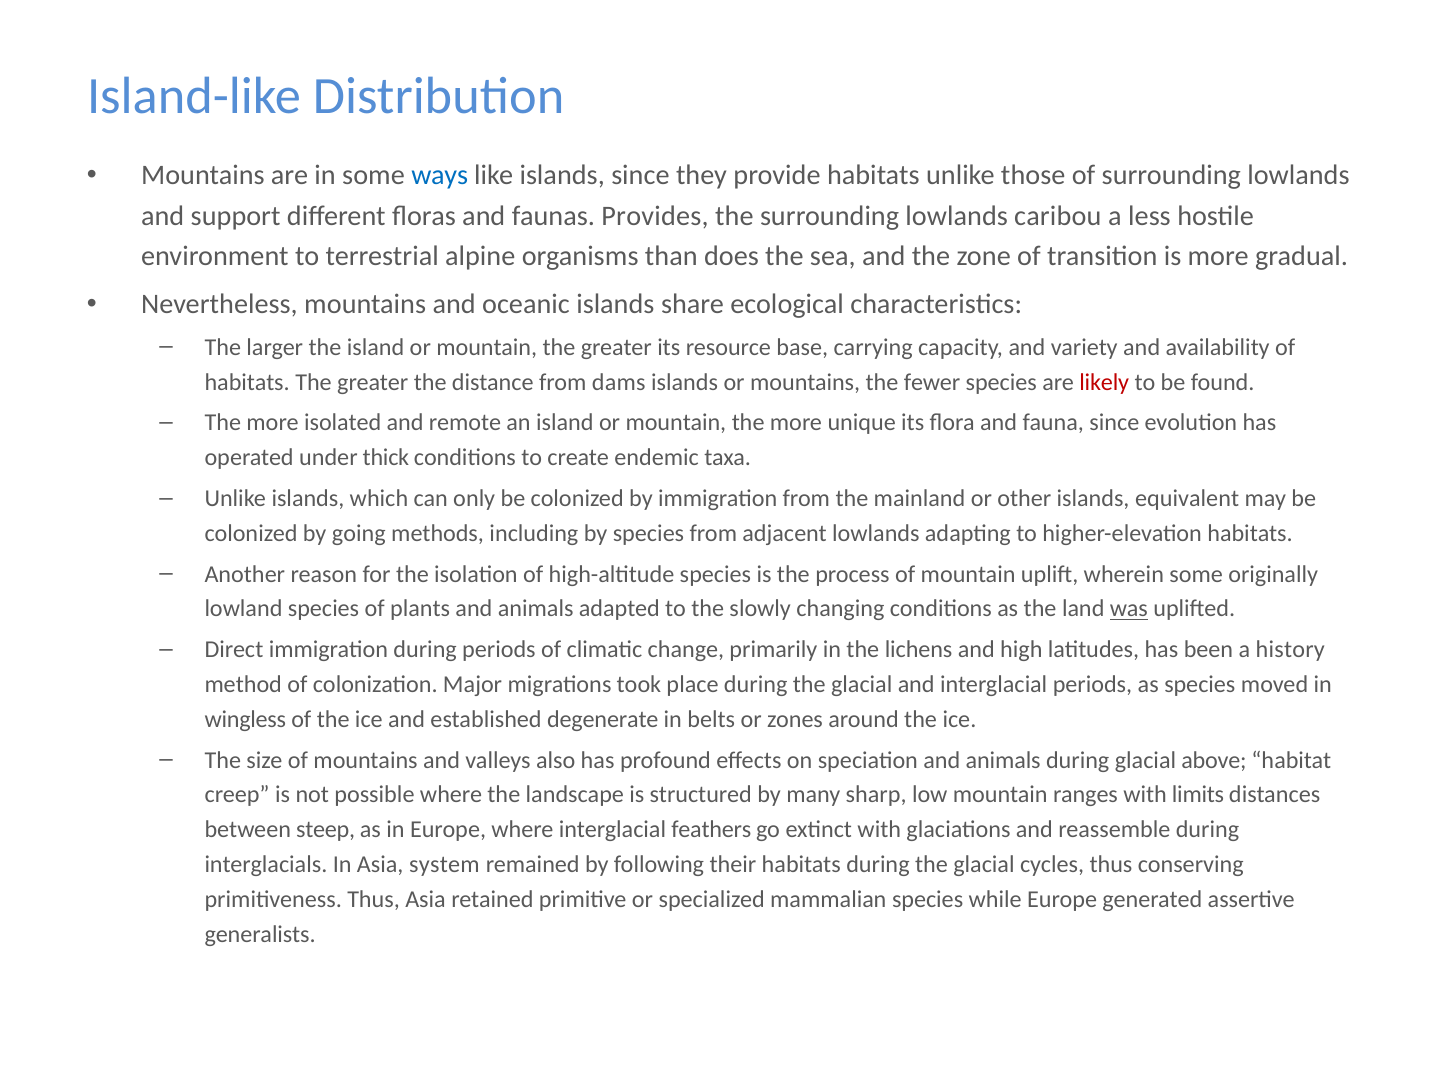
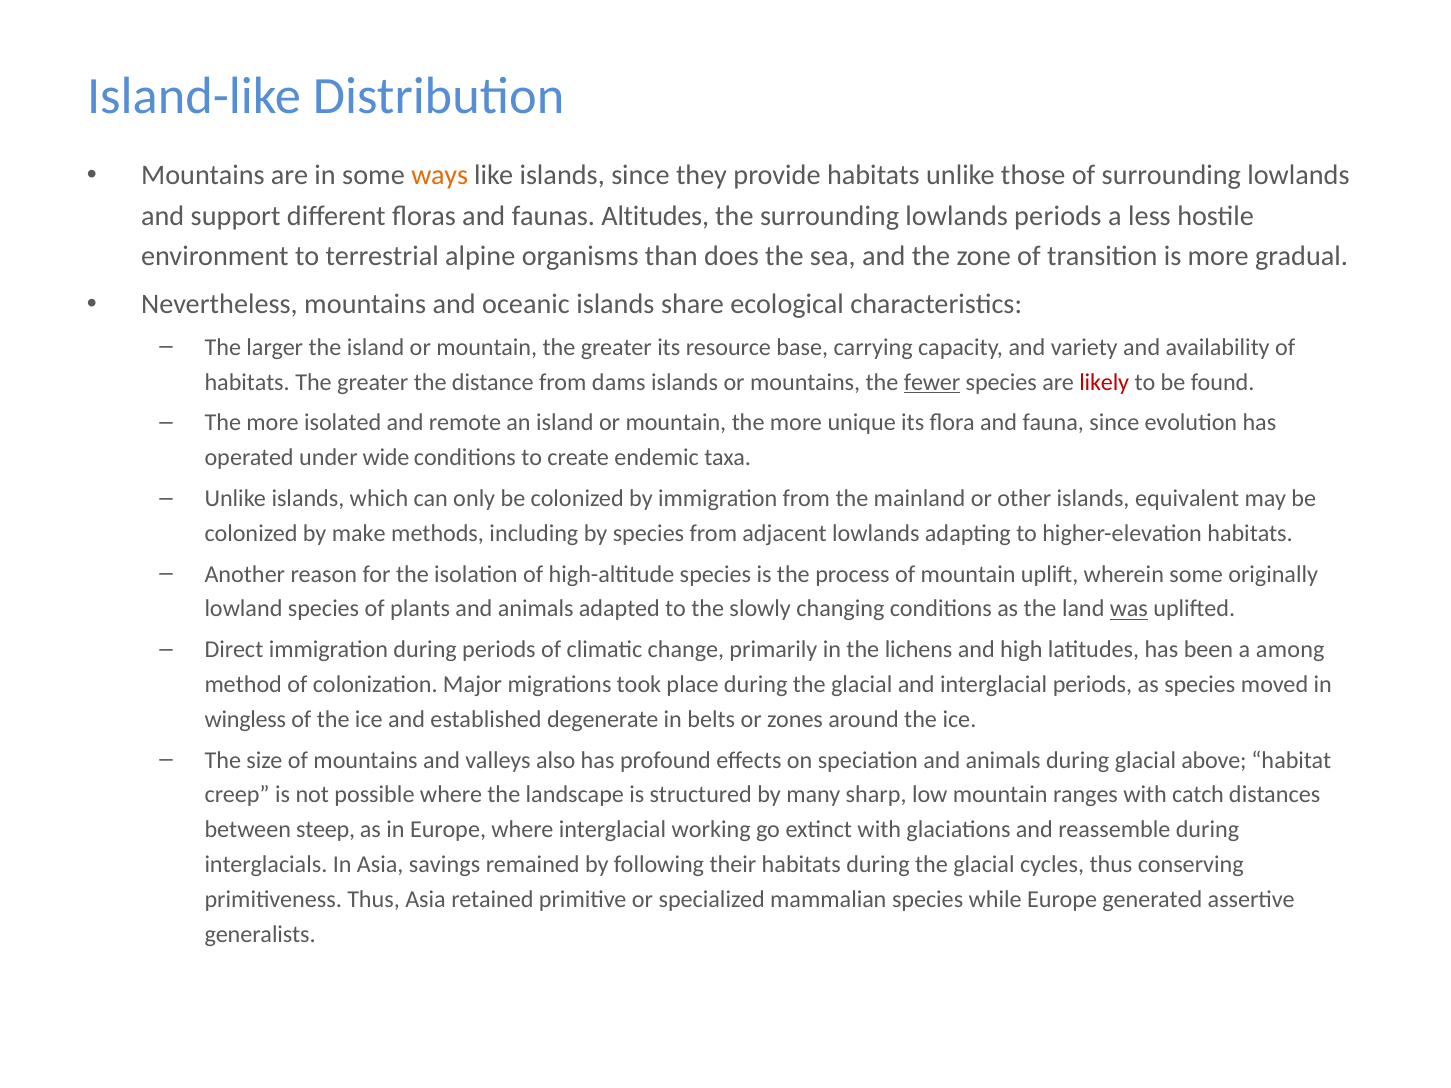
ways colour: blue -> orange (440, 175)
Provides: Provides -> Altitudes (655, 216)
lowlands caribou: caribou -> periods (1058, 216)
fewer underline: none -> present (932, 382)
thick: thick -> wide (386, 458)
going: going -> make (359, 533)
history: history -> among (1290, 650)
limits: limits -> catch (1198, 795)
feathers: feathers -> working (711, 830)
system: system -> savings (445, 865)
